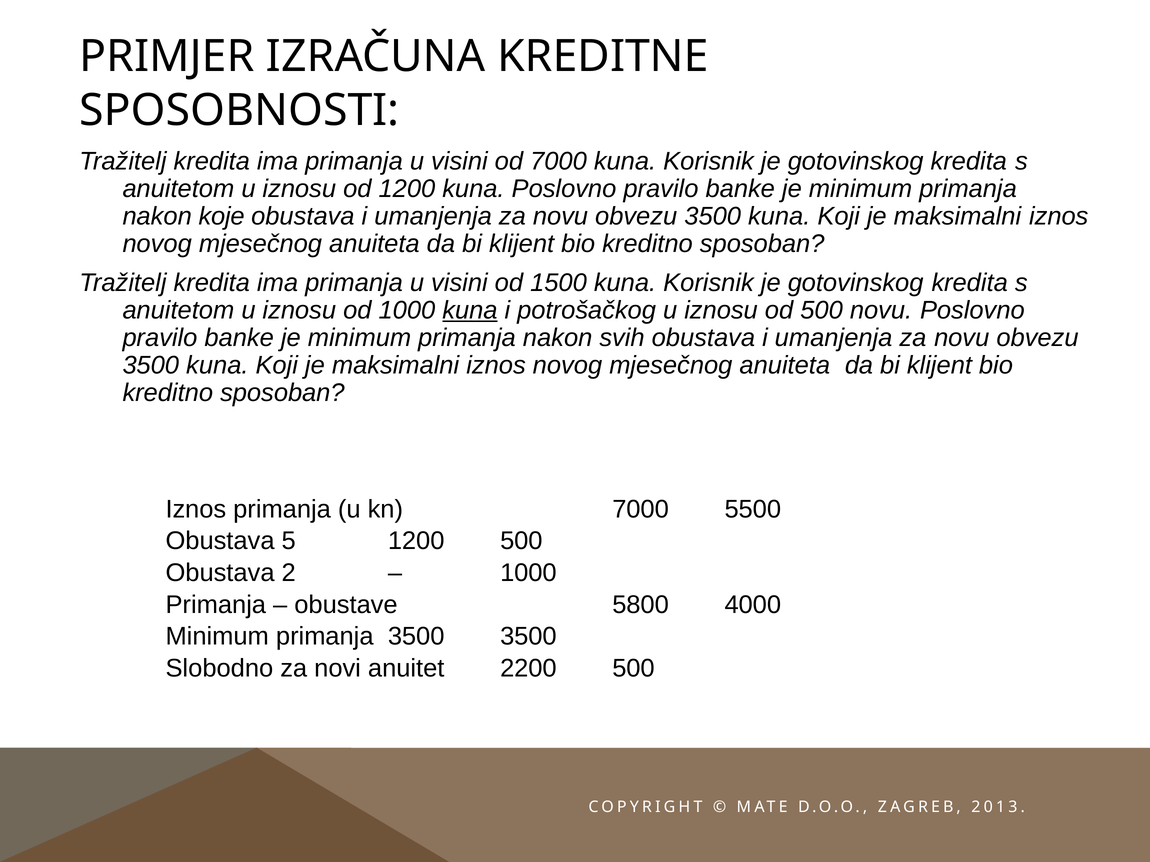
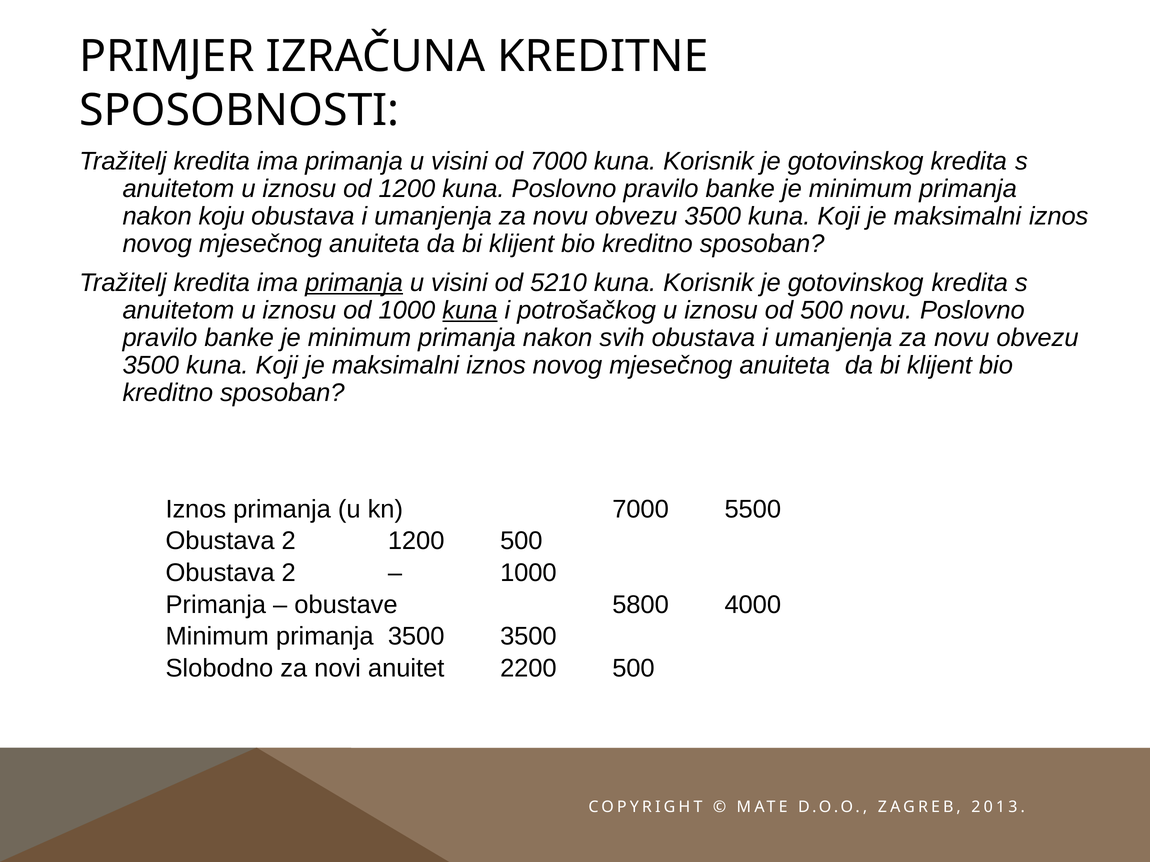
koje: koje -> koju (222, 216)
primanja underline: none -> present (354, 283)
1500: 1500 -> 5210 (558, 283)
5: 5 -> 2 (289, 541)
